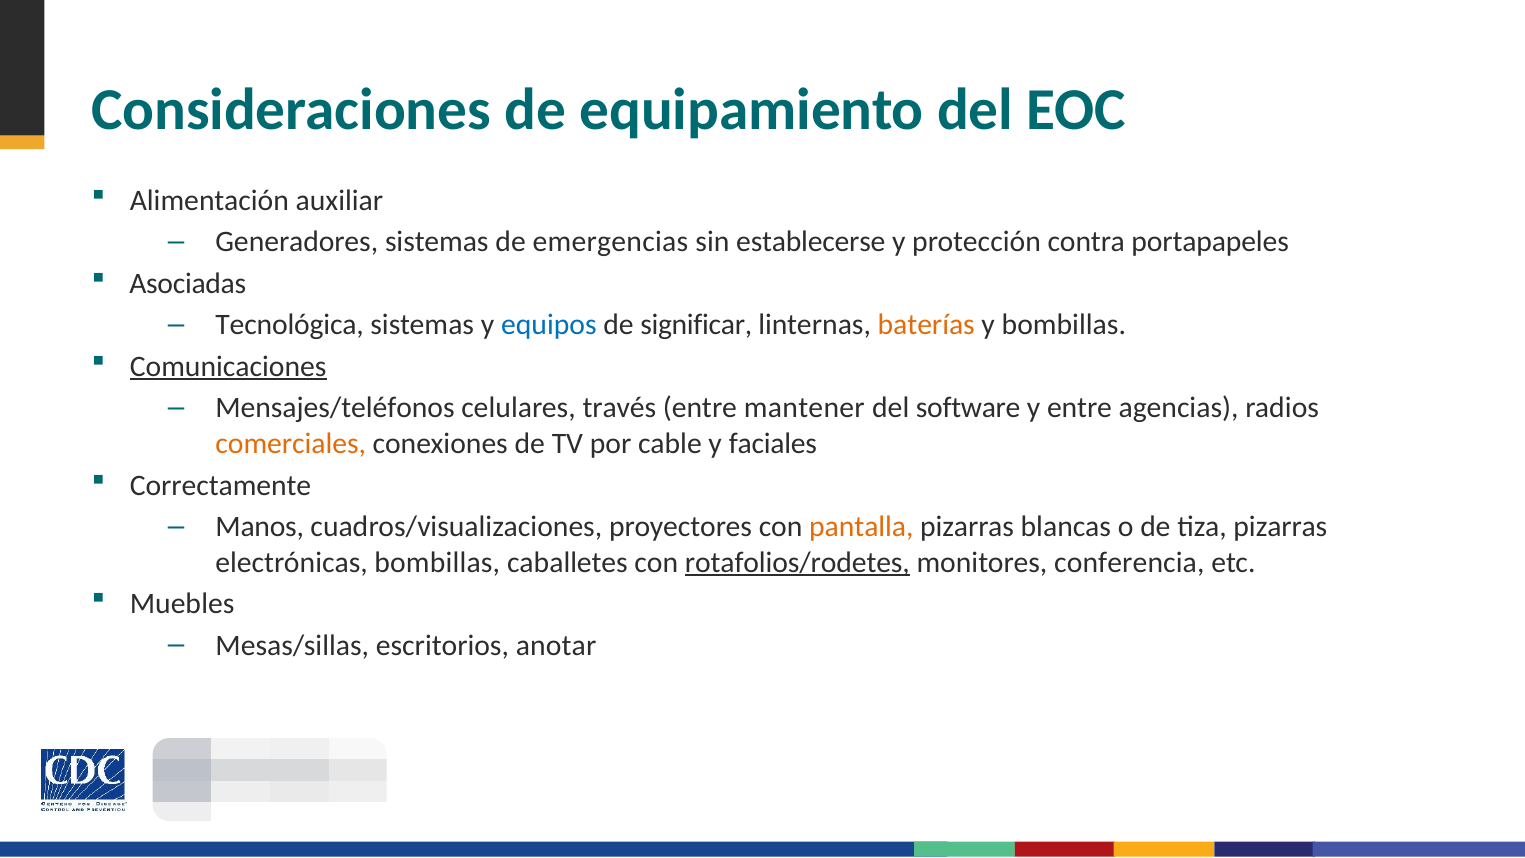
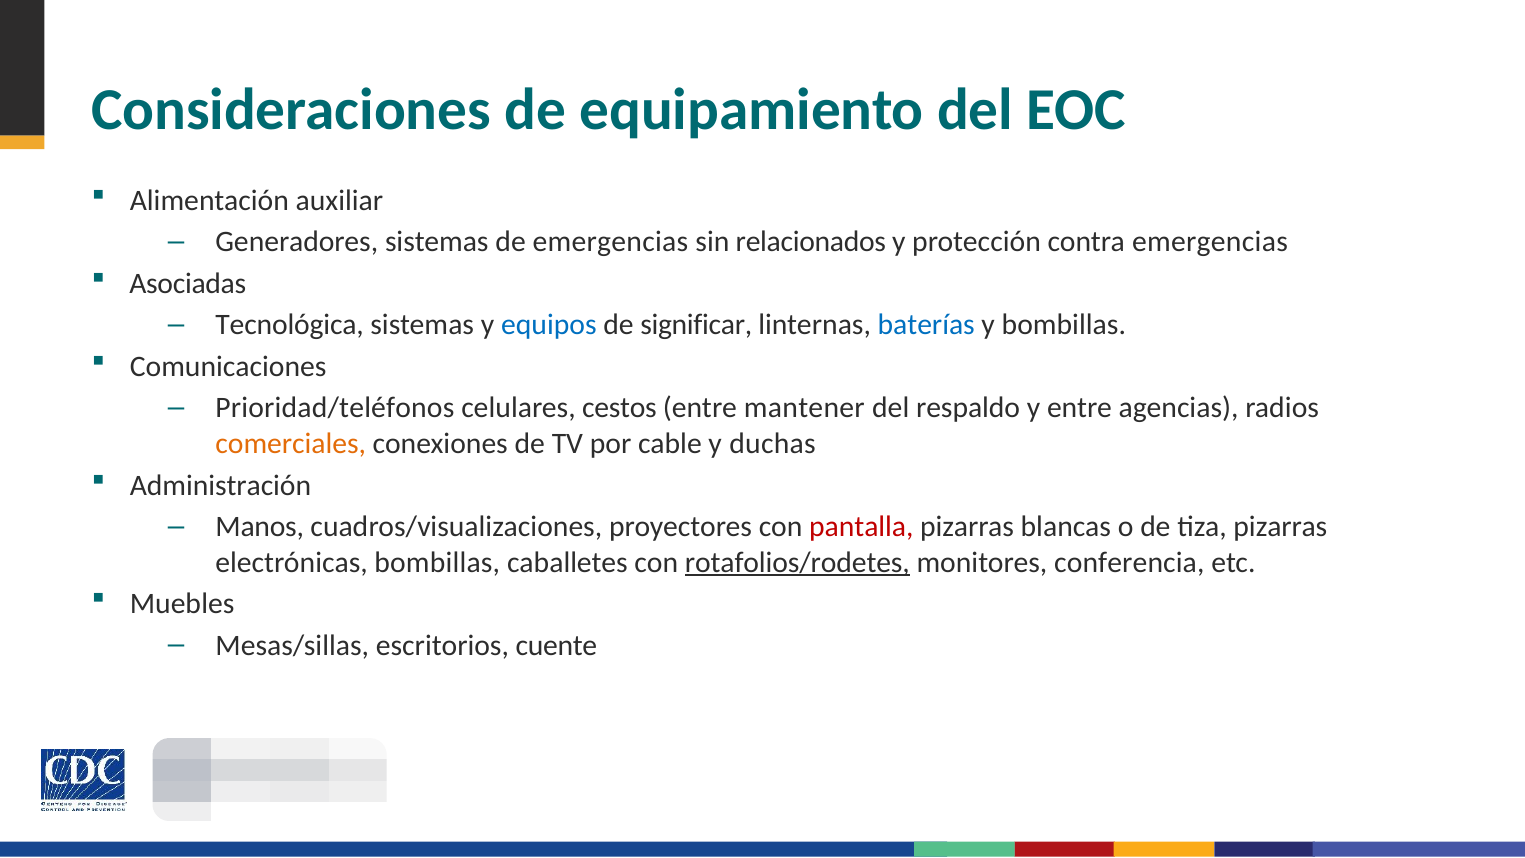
establecerse: establecerse -> relacionados (811, 242)
contra portapapeles: portapapeles -> emergencias (1210, 242)
baterías colour: orange -> blue (926, 325)
Comunicaciones underline: present -> none (228, 366)
Mensajes/teléfonos: Mensajes/teléfonos -> Prioridad/teléfonos (335, 408)
través: través -> cestos (619, 408)
software: software -> respaldo (968, 408)
faciales: faciales -> duchas (773, 444)
Correctamente: Correctamente -> Administración (220, 485)
pantalla colour: orange -> red (861, 527)
anotar: anotar -> cuente (556, 645)
